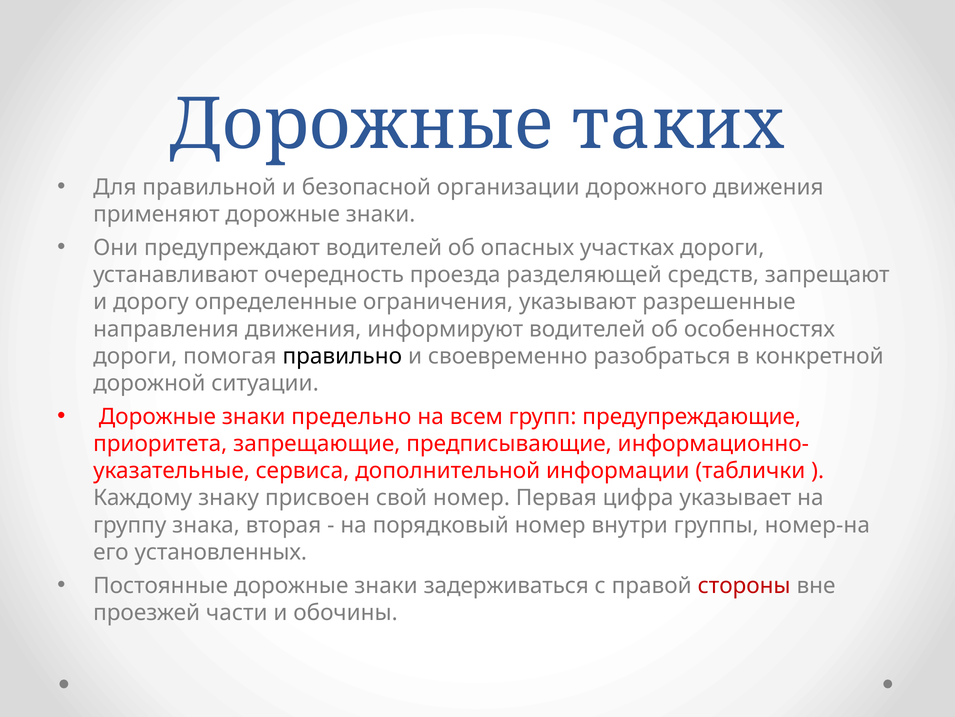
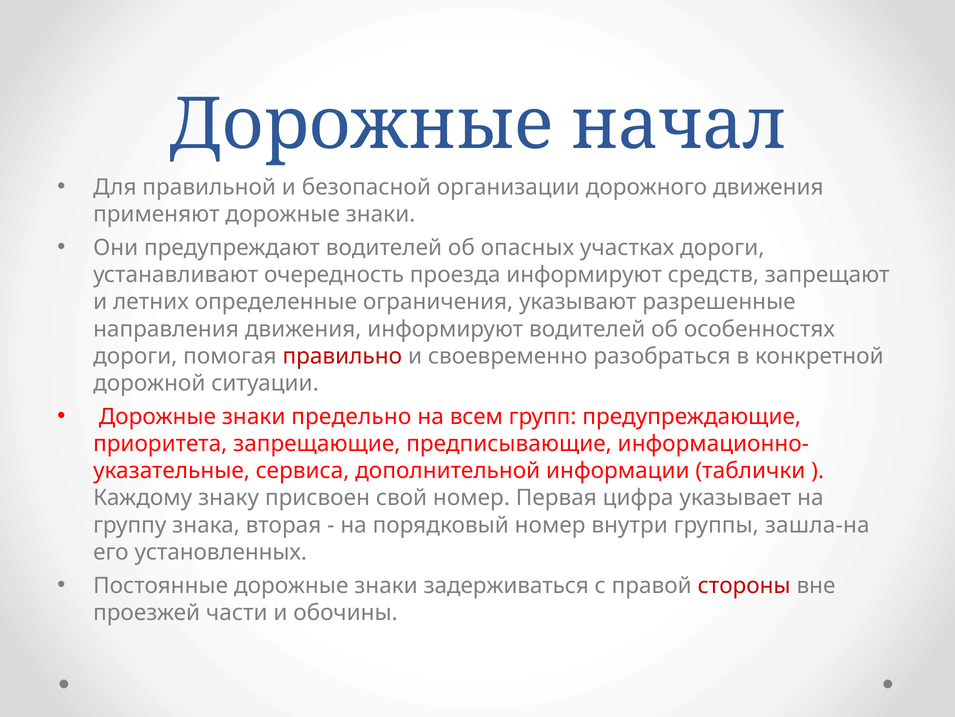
таких: таких -> начал (679, 124)
проезда разделяющей: разделяющей -> информируют (584, 275)
дорогу: дорогу -> летних (151, 302)
правильно colour: black -> red (342, 356)
номер-на: номер-на -> зашла-на (817, 525)
